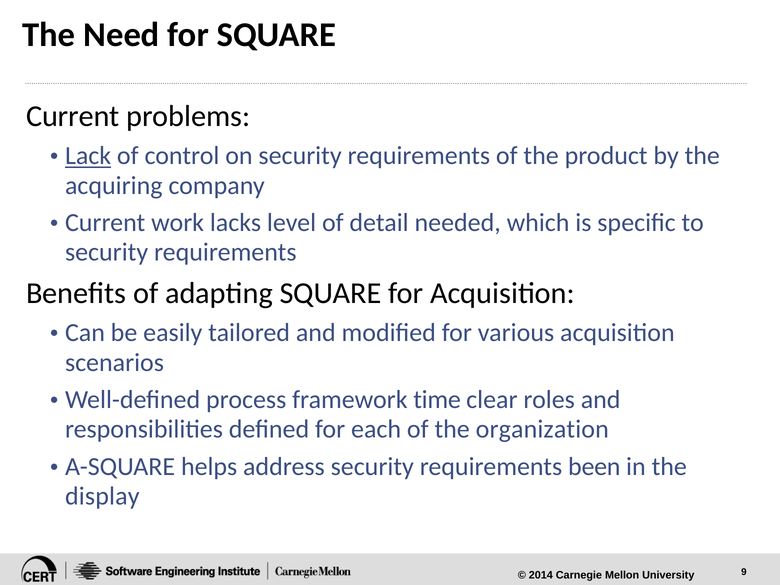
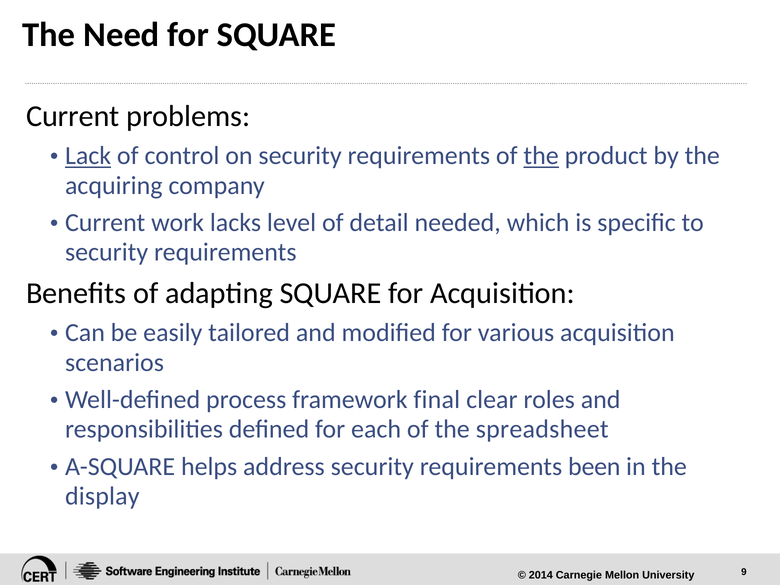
the underline: none -> present (541, 156)
time: time -> final (437, 400)
organization: organization -> spreadsheet (542, 429)
